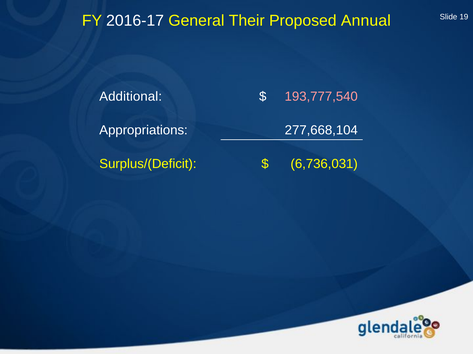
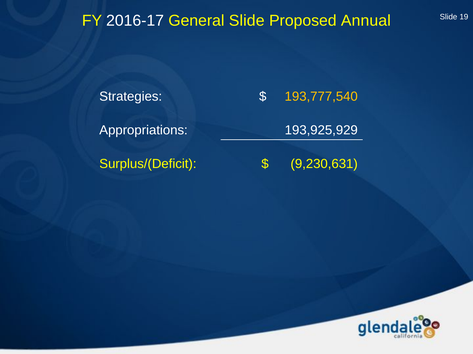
General Their: Their -> Slide (247, 21)
Additional: Additional -> Strategies (131, 97)
193,777,540 colour: pink -> yellow (321, 97)
277,668,104: 277,668,104 -> 193,925,929 (321, 130)
6,736,031: 6,736,031 -> 9,230,631 (324, 164)
